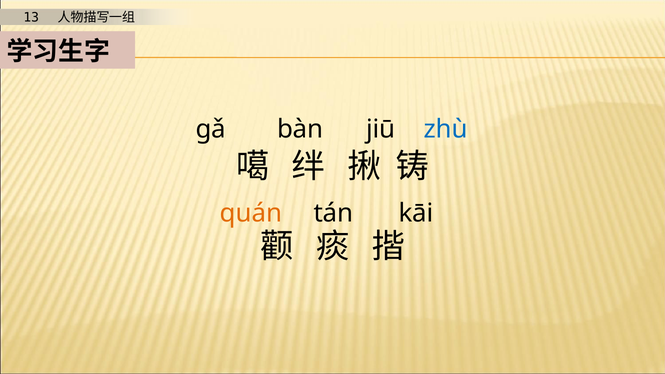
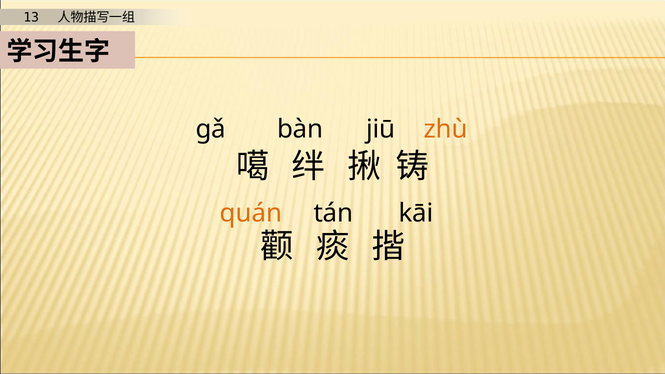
zhù colour: blue -> orange (446, 129)
